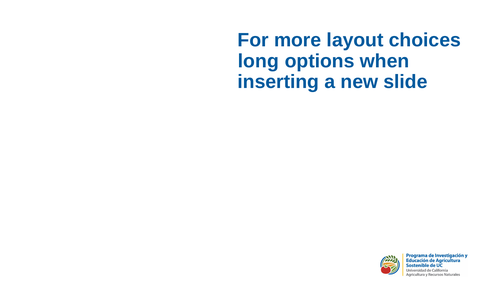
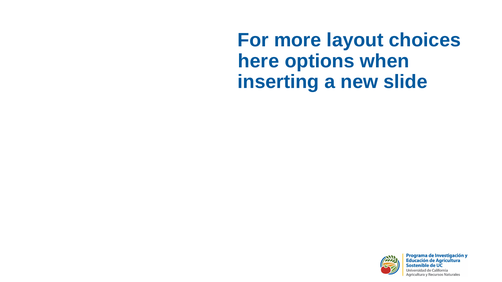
long: long -> here (258, 61)
